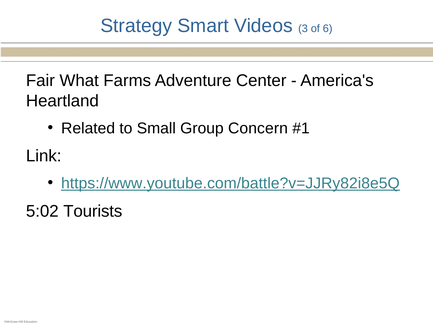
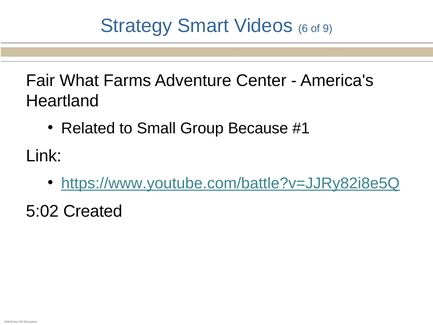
3: 3 -> 6 (303, 29)
6: 6 -> 9 (328, 29)
Concern: Concern -> Because (258, 128)
Tourists: Tourists -> Created (93, 211)
